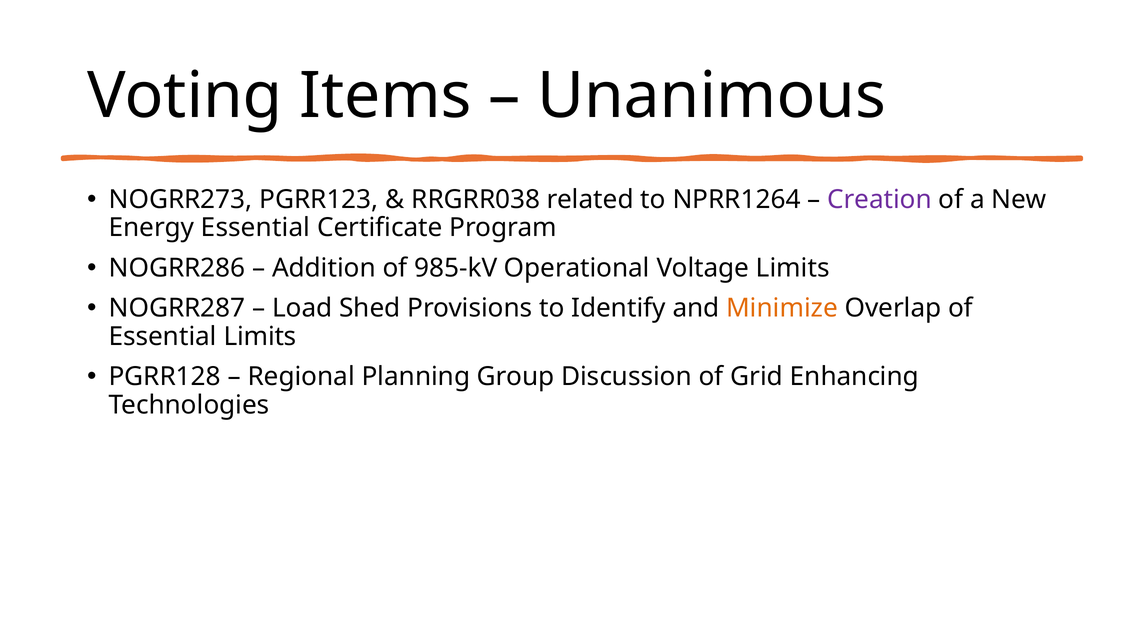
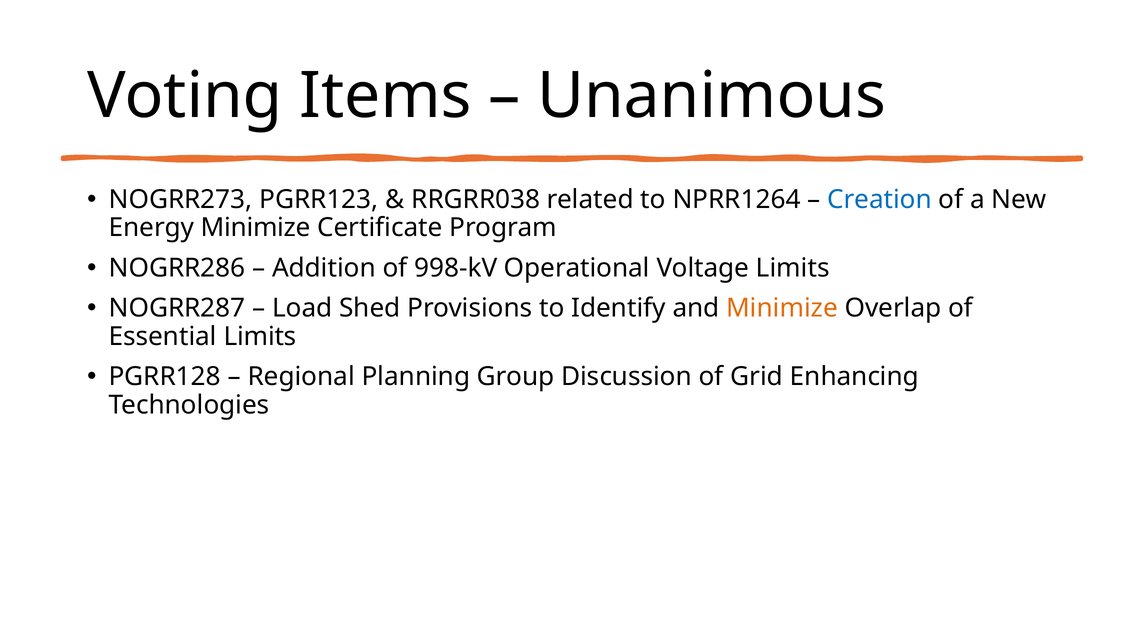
Creation colour: purple -> blue (880, 199)
Energy Essential: Essential -> Minimize (256, 228)
985-kV: 985-kV -> 998-kV (456, 268)
